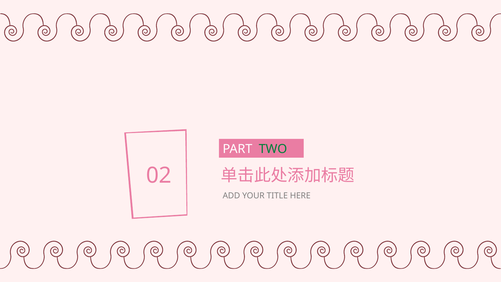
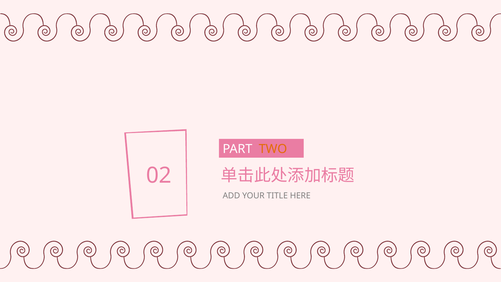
TWO colour: green -> orange (273, 149)
